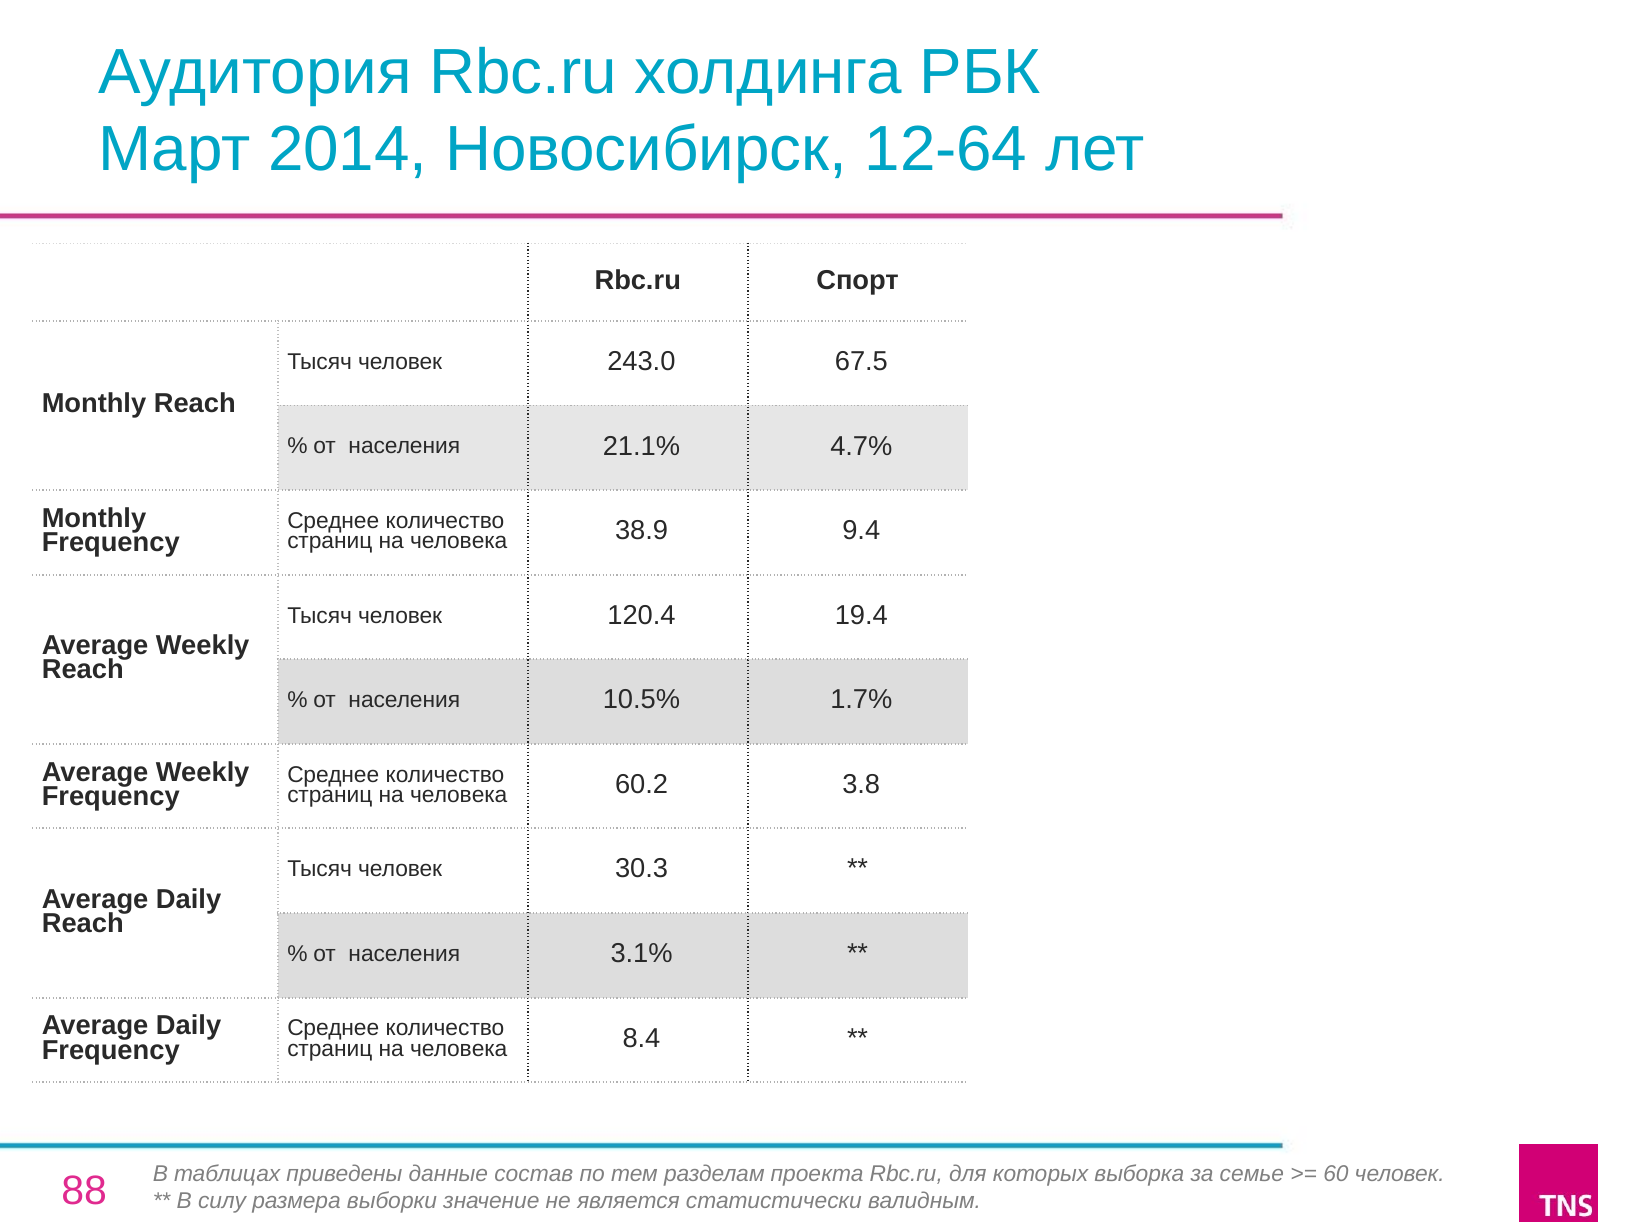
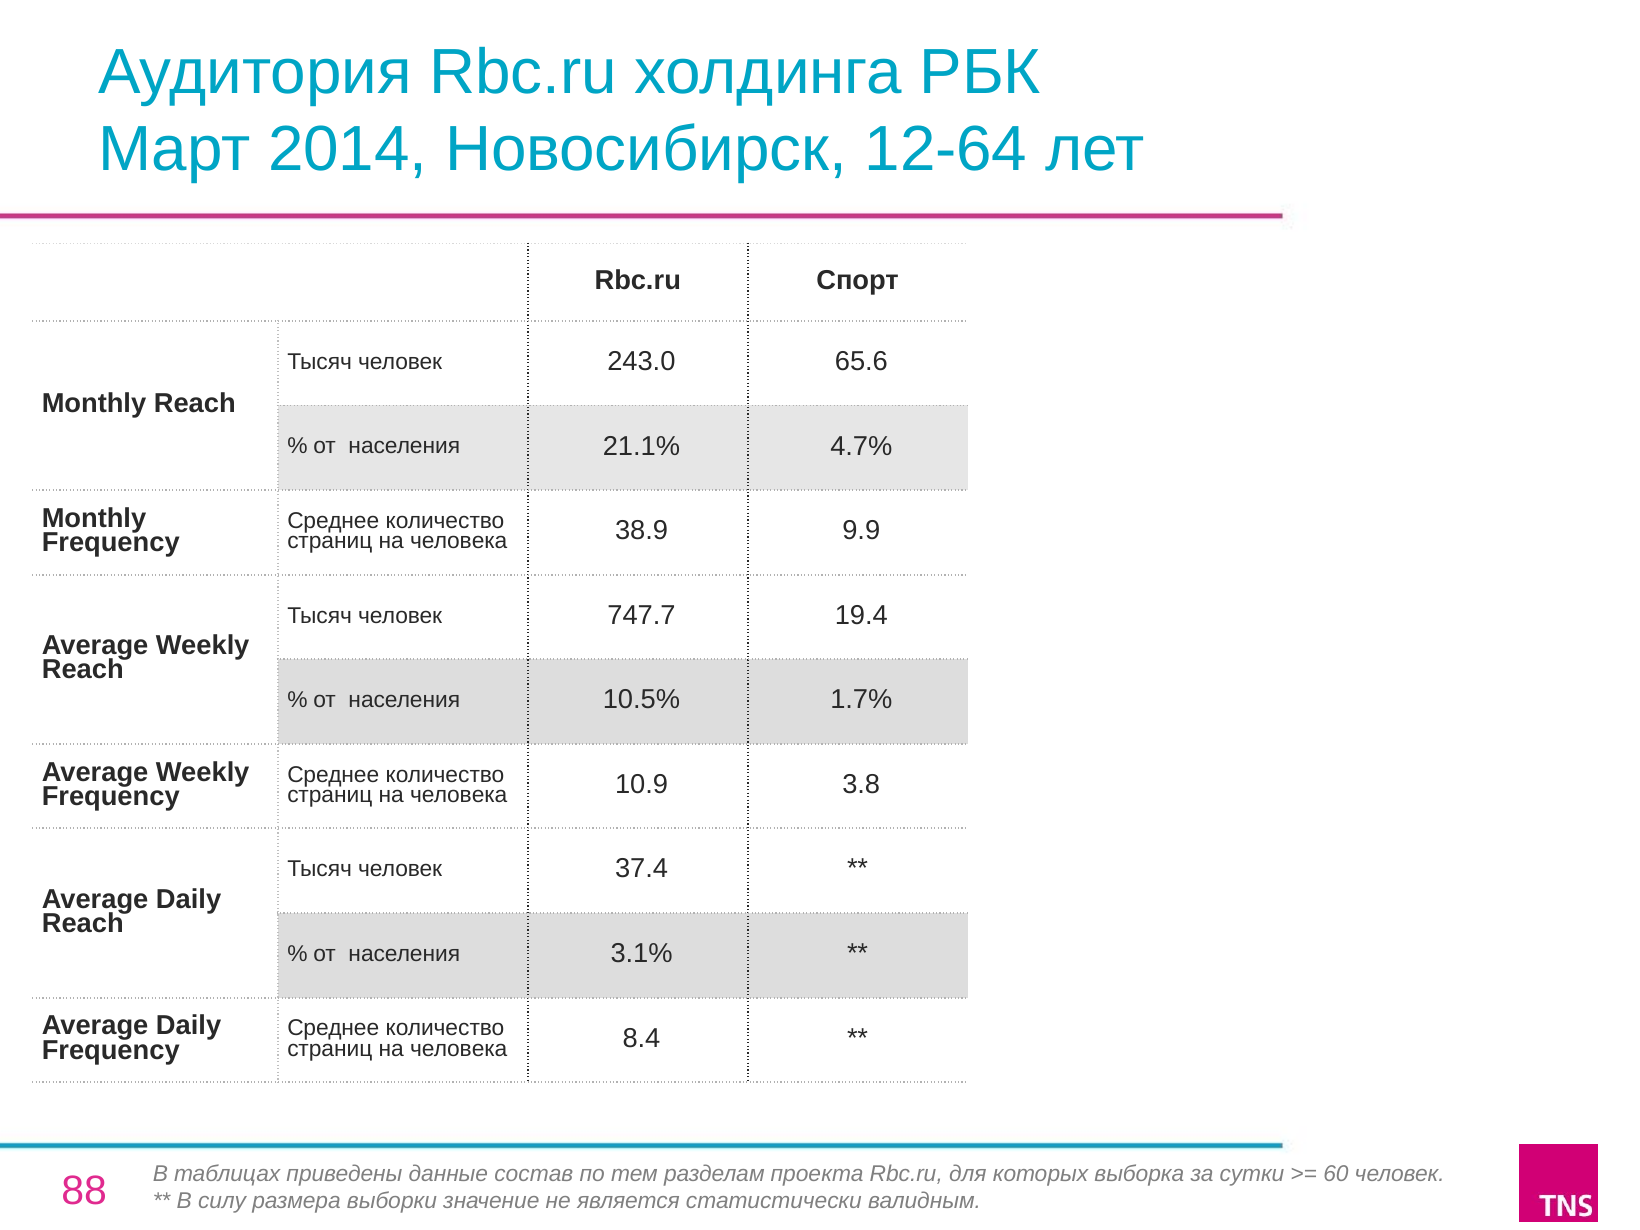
67.5: 67.5 -> 65.6 (861, 361)
9.4: 9.4 -> 9.9 (861, 531)
120.4: 120.4 -> 747.7 (641, 615)
60.2: 60.2 -> 10.9 (642, 784)
30.3: 30.3 -> 37.4 (642, 869)
семье: семье -> сутки (1252, 1174)
